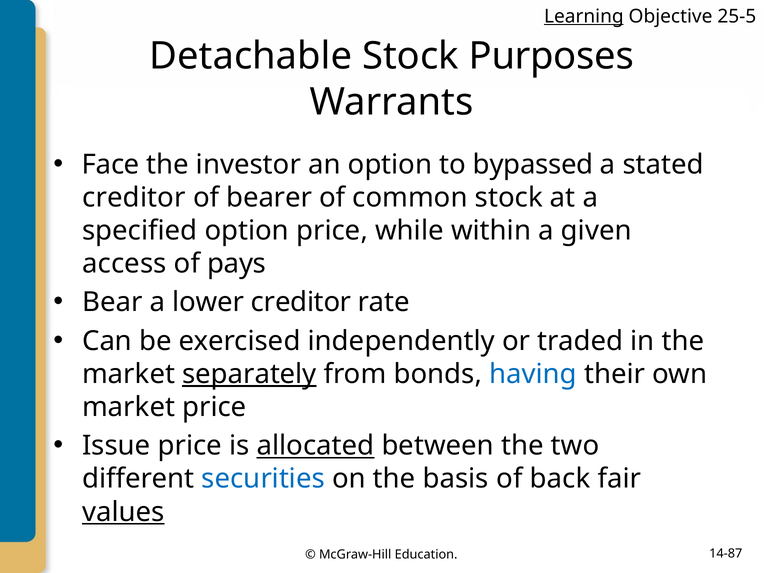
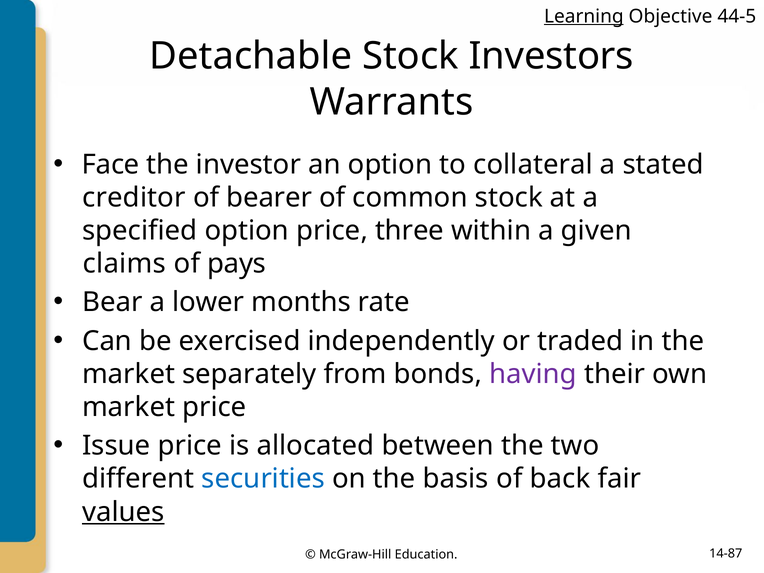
25-5: 25-5 -> 44-5 (737, 16)
Purposes: Purposes -> Investors (551, 56)
bypassed: bypassed -> collateral (533, 165)
while: while -> three (410, 231)
access: access -> claims (124, 264)
lower creditor: creditor -> months (301, 302)
separately underline: present -> none (249, 374)
having colour: blue -> purple (533, 374)
allocated underline: present -> none (316, 446)
